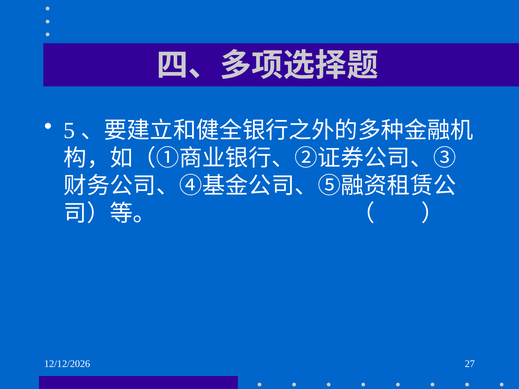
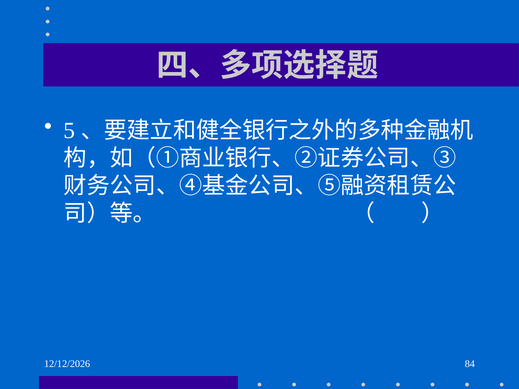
27: 27 -> 84 (470, 364)
